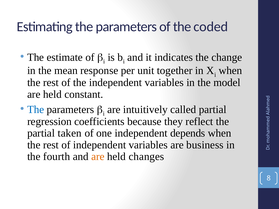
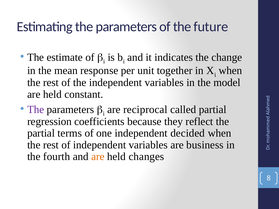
coded: coded -> future (211, 27)
The colour: blue -> purple (36, 110)
intuitively: intuitively -> reciprocal (145, 110)
taken: taken -> terms (70, 133)
depends: depends -> decided (188, 133)
